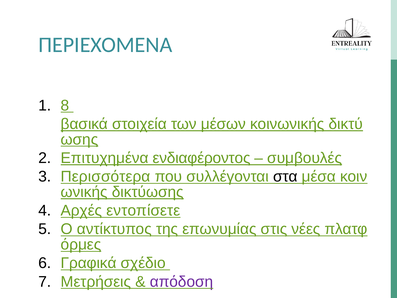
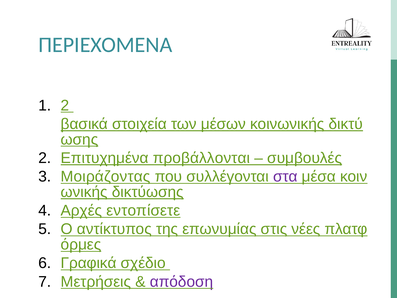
8: 8 -> 2 (65, 105)
ενδιαφέροντος: ενδιαφέροντος -> προβάλλονται (201, 158)
Περισσότερα: Περισσότερα -> Μοιράζοντας (106, 176)
στα colour: black -> purple (285, 176)
